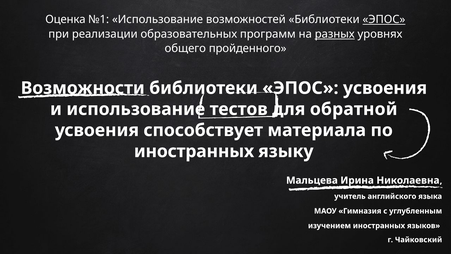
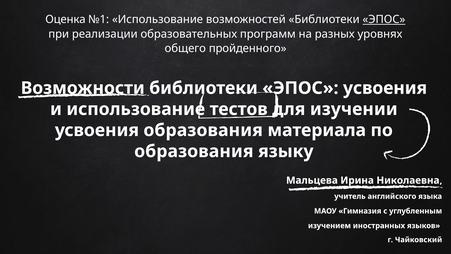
разных underline: present -> none (335, 34)
обратной: обратной -> изучении (354, 109)
усвоения способствует: способствует -> образования (203, 130)
иностранных: иностранных -> образования (194, 151)
